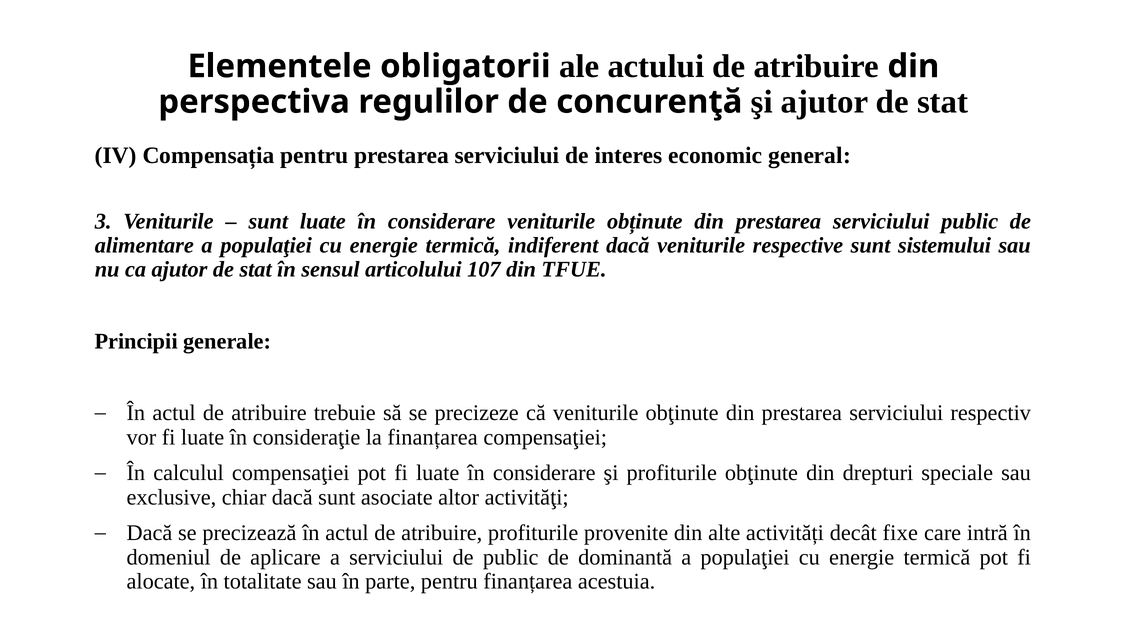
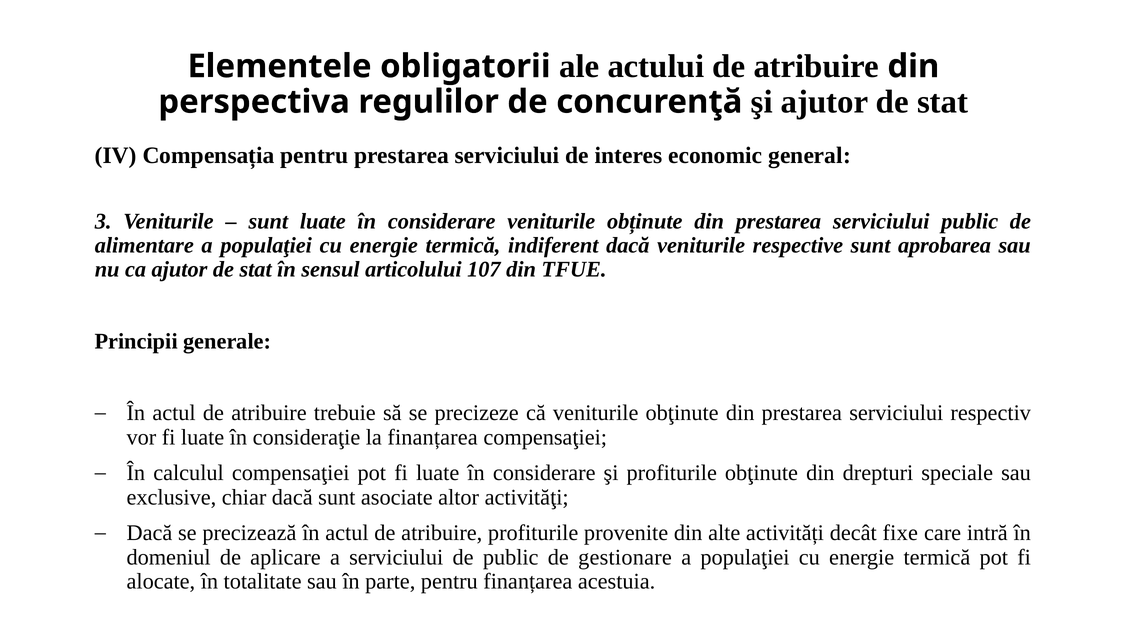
sistemului: sistemului -> aprobarea (945, 245)
dominantă: dominantă -> gestionare (625, 557)
